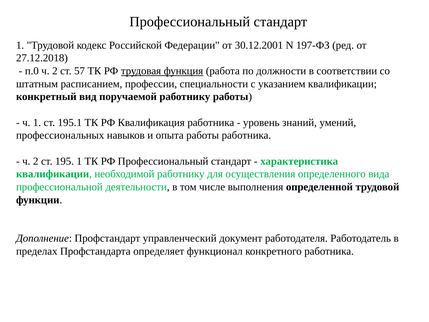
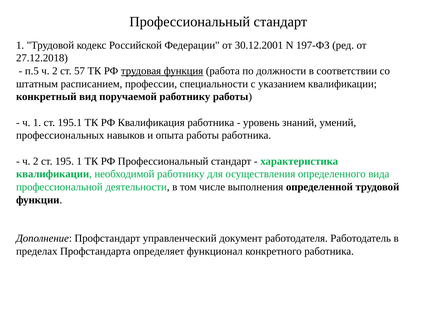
п.0: п.0 -> п.5 (32, 71)
